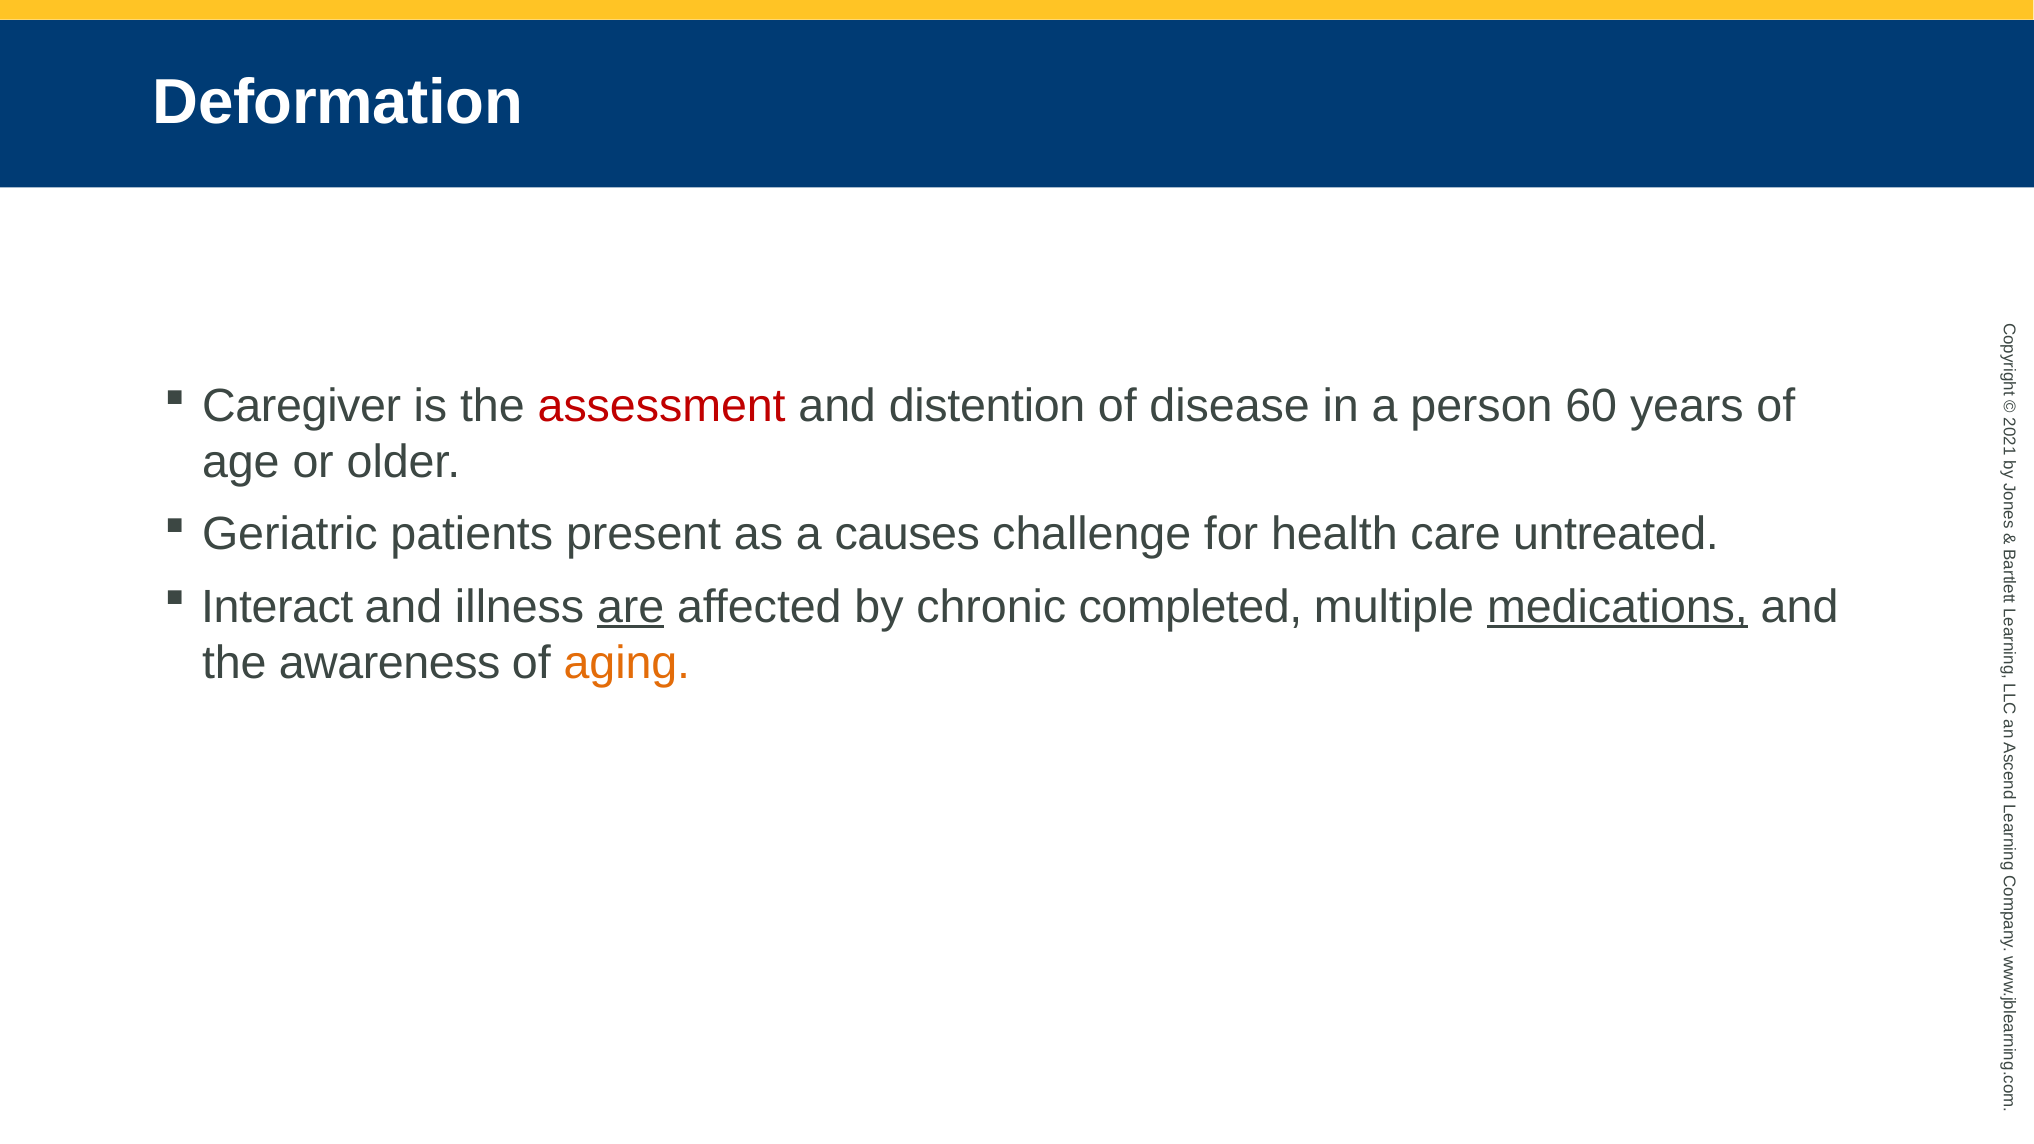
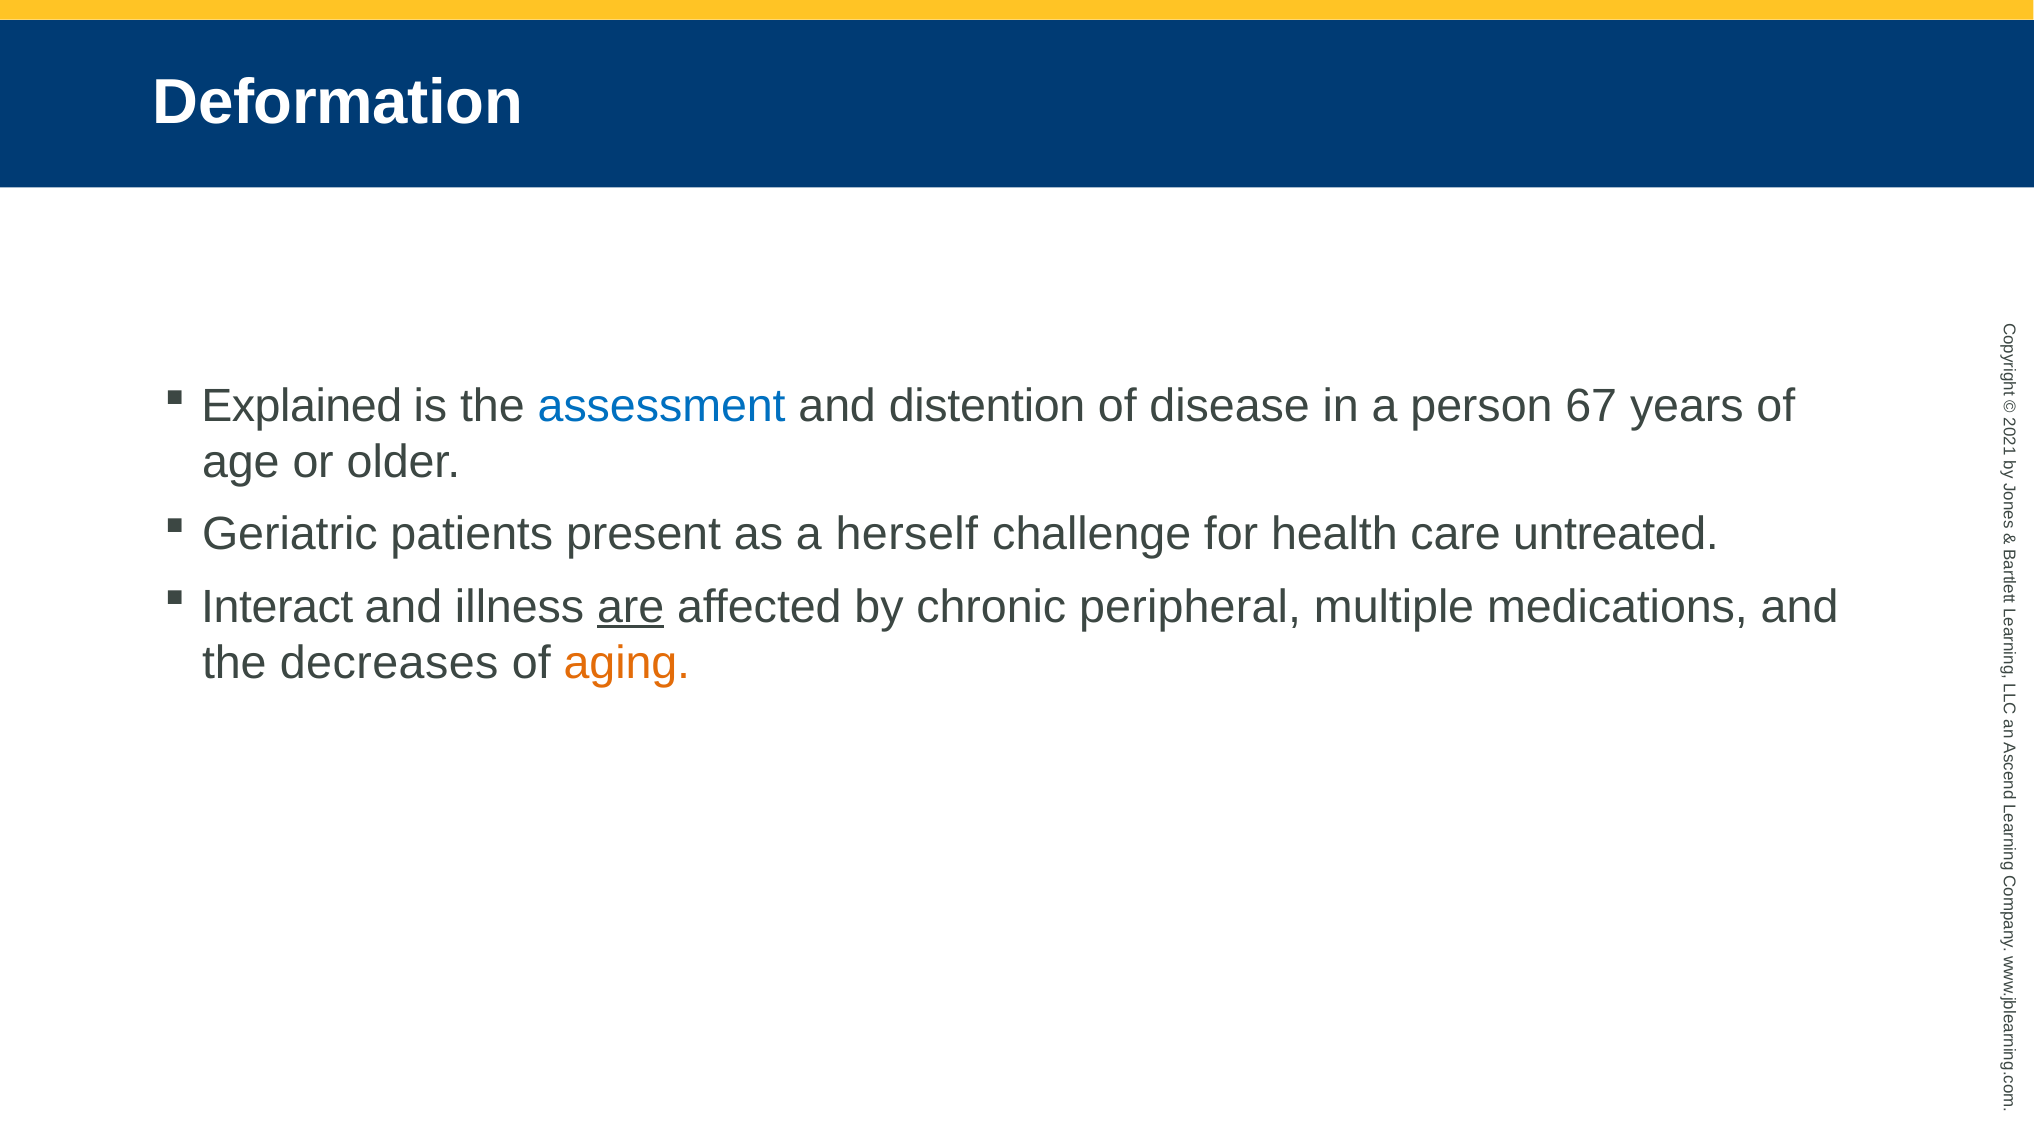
Caregiver: Caregiver -> Explained (302, 406)
assessment colour: red -> blue (662, 406)
60: 60 -> 67 (1591, 406)
causes: causes -> herself (907, 535)
completed: completed -> peripheral (1190, 607)
medications underline: present -> none (1617, 607)
awareness: awareness -> decreases (389, 663)
